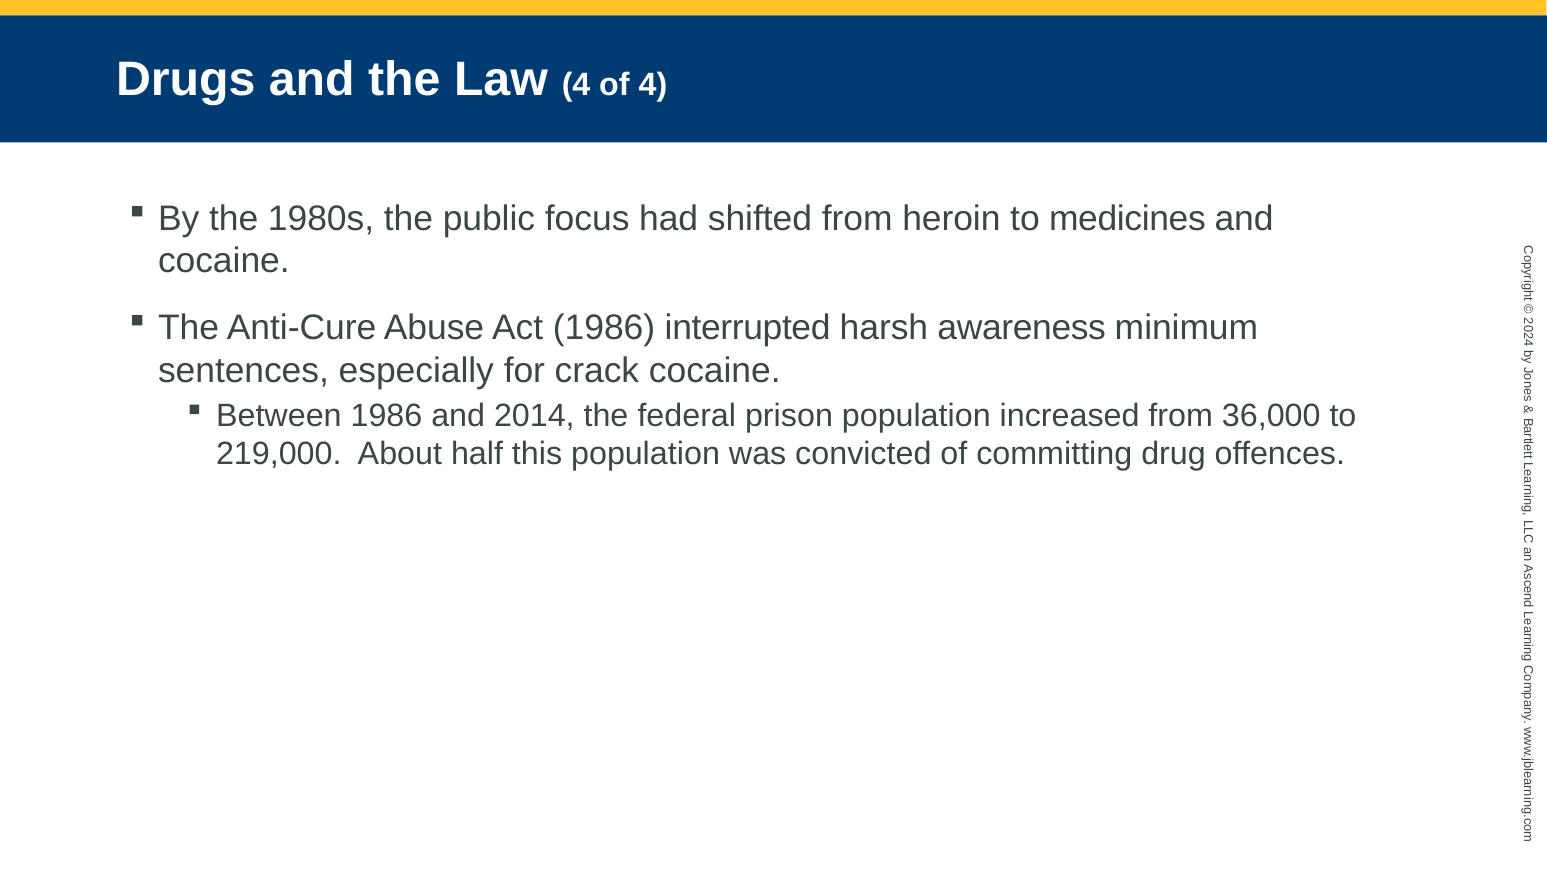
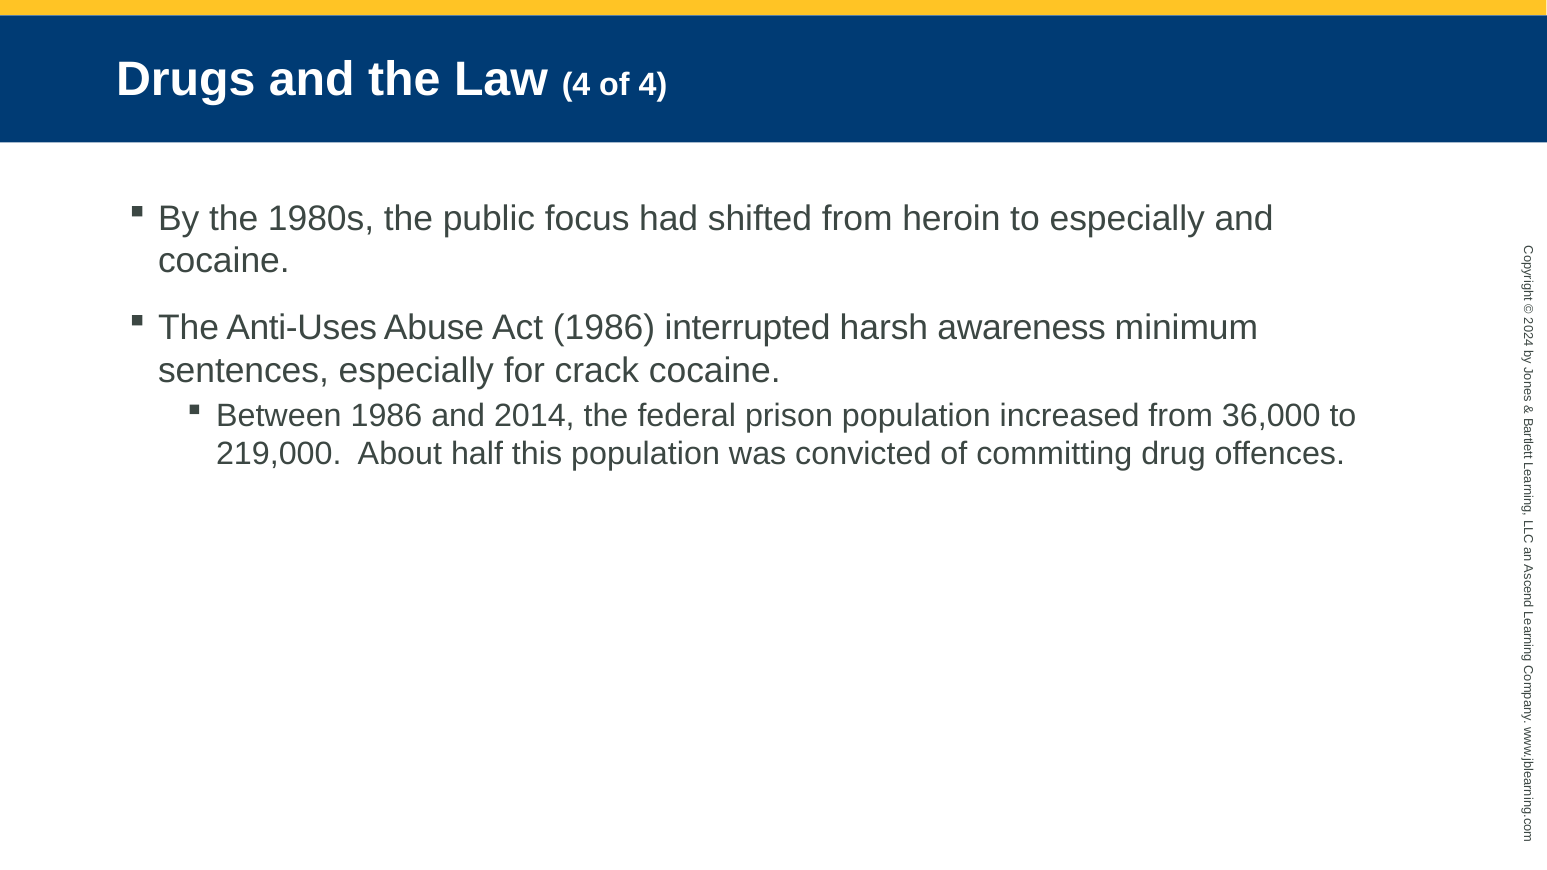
to medicines: medicines -> especially (1127, 219)
Anti-Cure: Anti-Cure -> Anti-Uses (302, 328)
